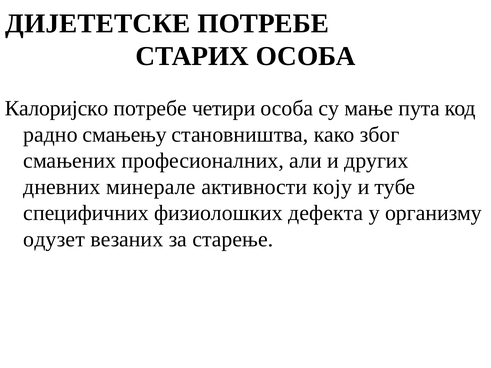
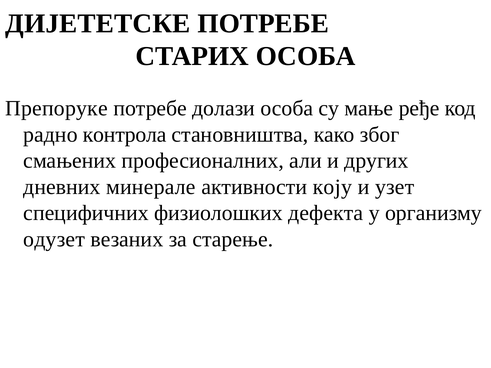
Калоријско: Калоријско -> Препоруке (56, 108)
четири: четири -> долази (224, 108)
пута: пута -> ређе (419, 108)
смањењу: смањењу -> контрола (125, 135)
тубе: тубе -> узет (395, 187)
